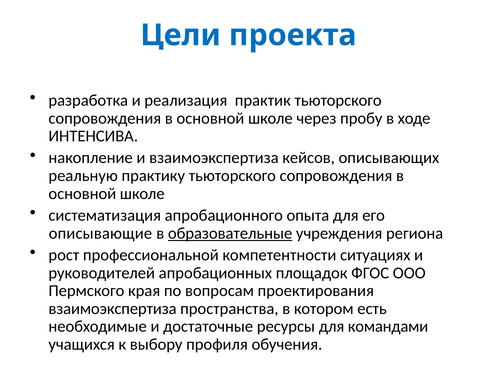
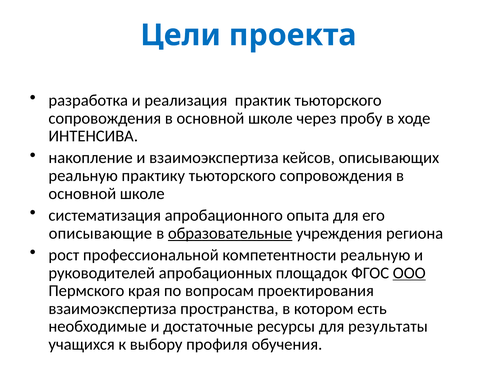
компетентности ситуациях: ситуациях -> реальную (375, 256)
ООО underline: none -> present (409, 273)
командами: командами -> результаты (388, 327)
